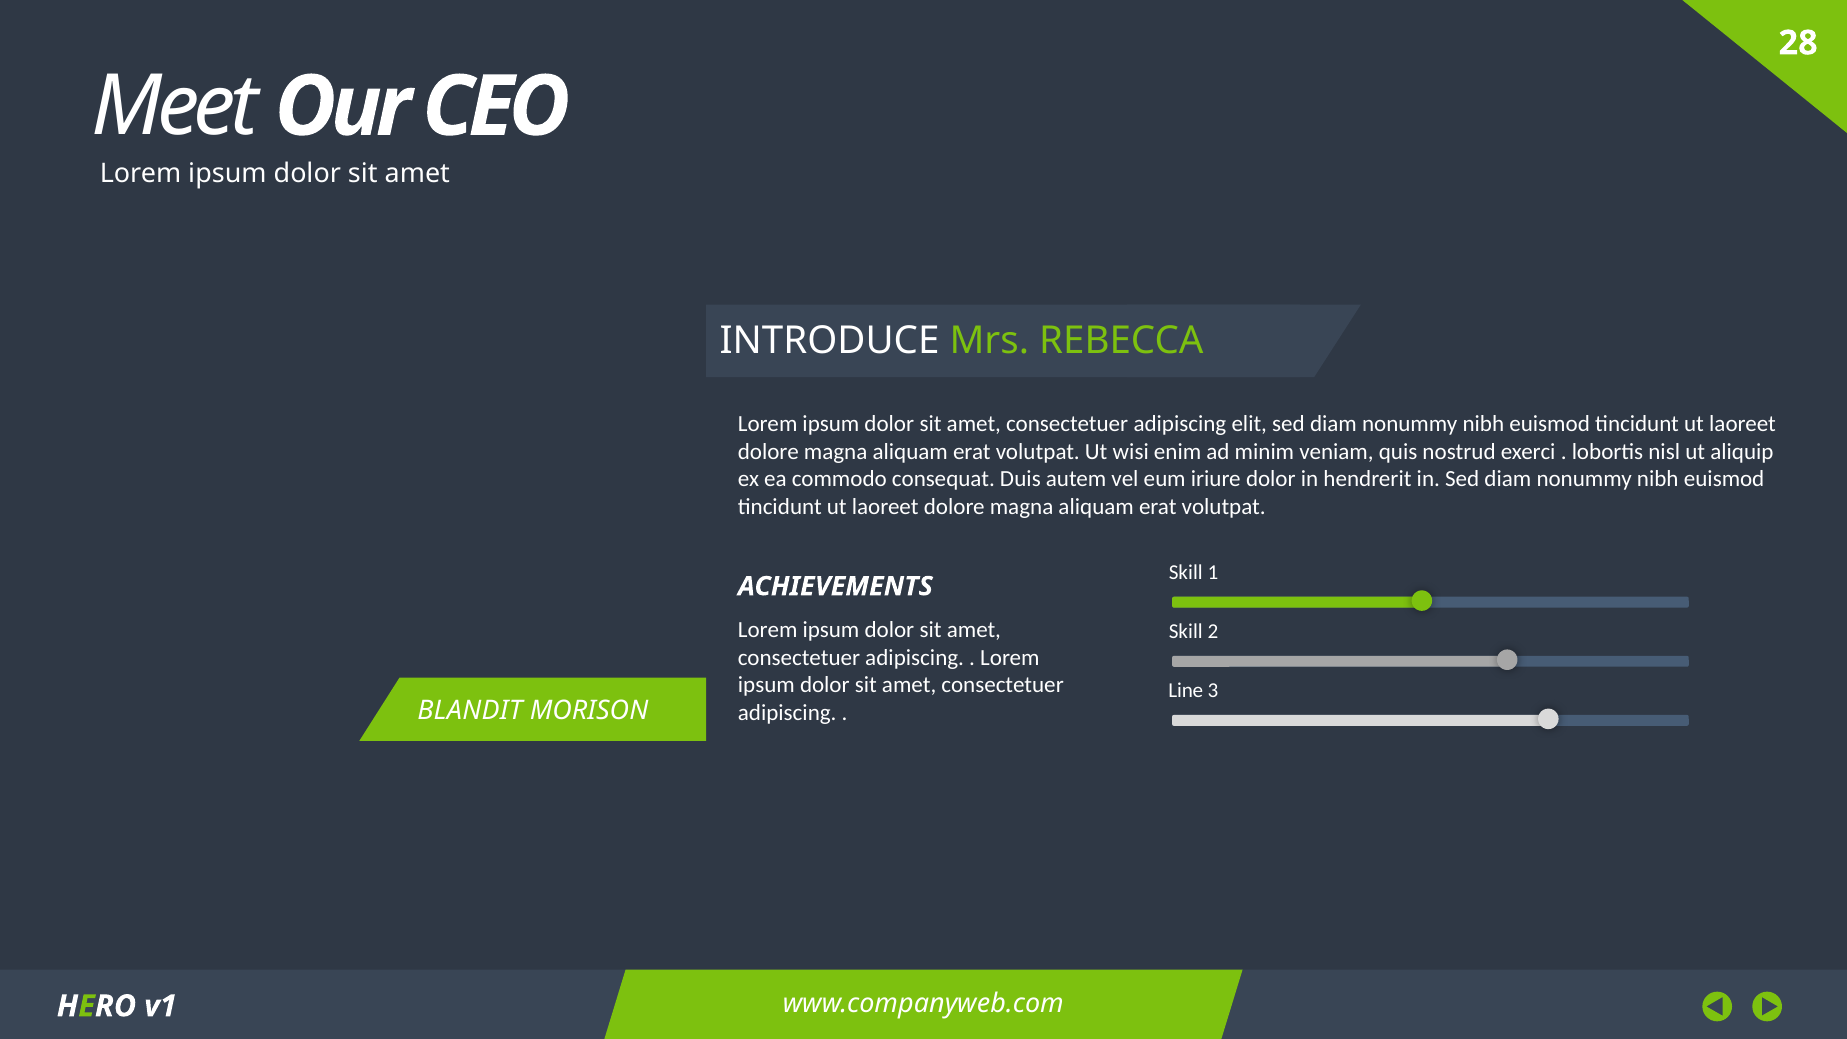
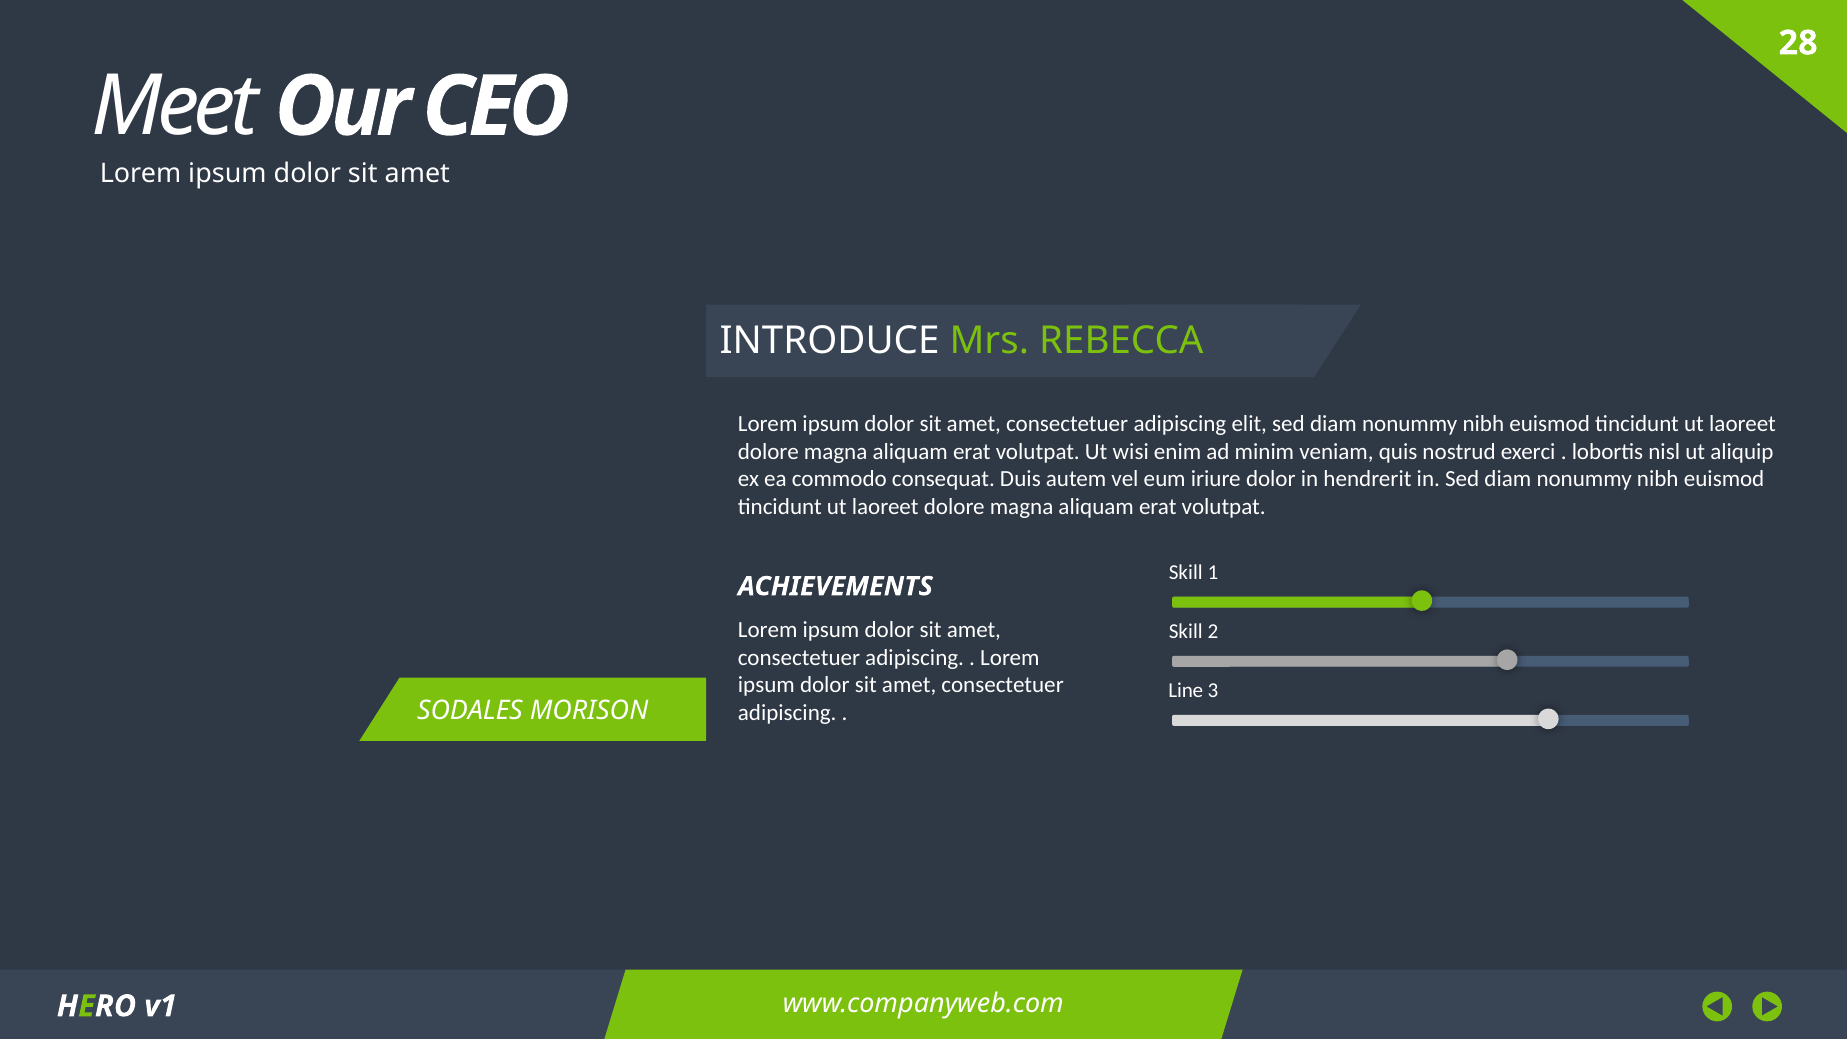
BLANDIT: BLANDIT -> SODALES (470, 711)
